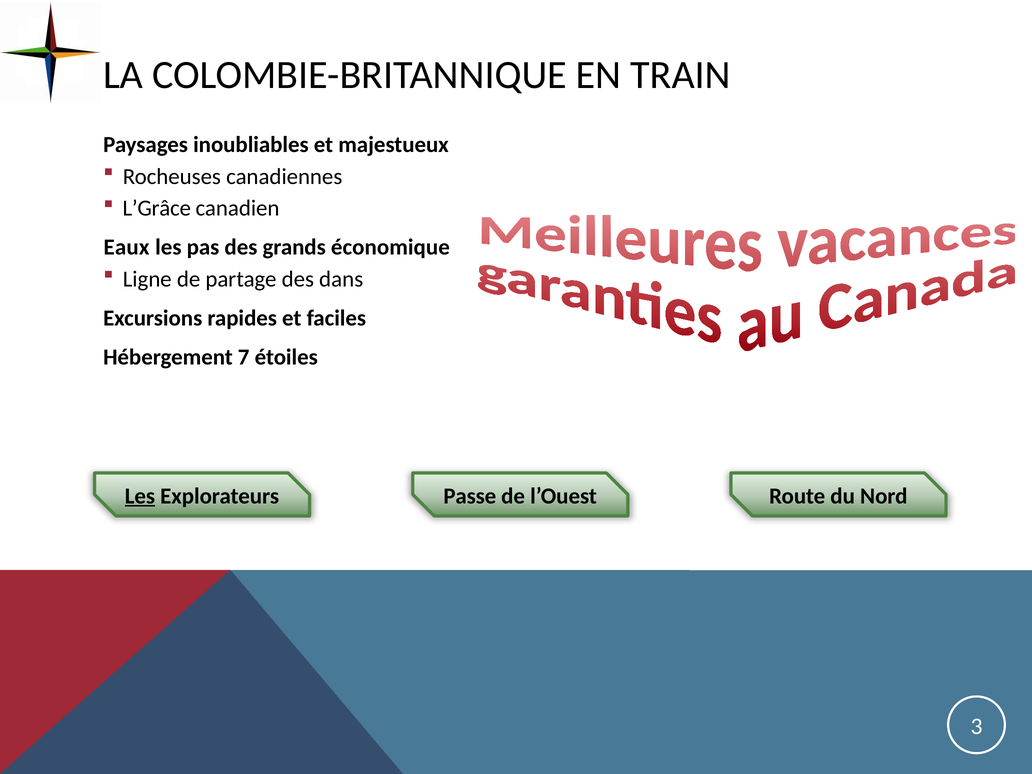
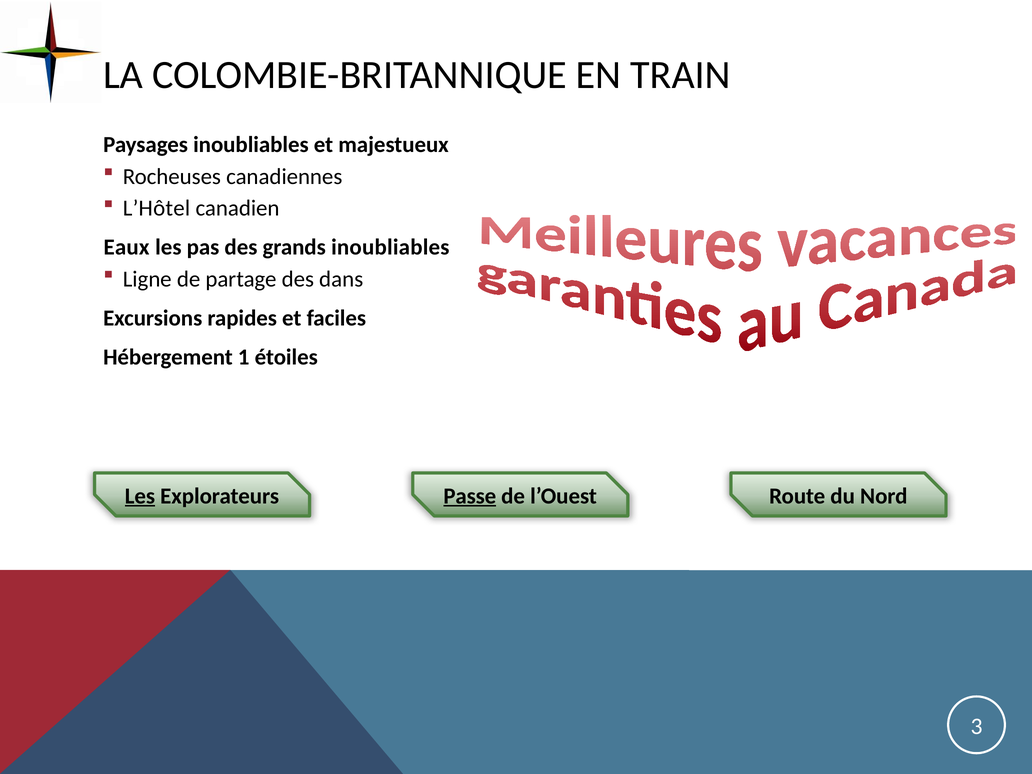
L’Grâce: L’Grâce -> L’Hôtel (157, 208)
grands économique: économique -> inoubliables (390, 247)
7: 7 -> 1 (244, 357)
Passe underline: none -> present (470, 496)
